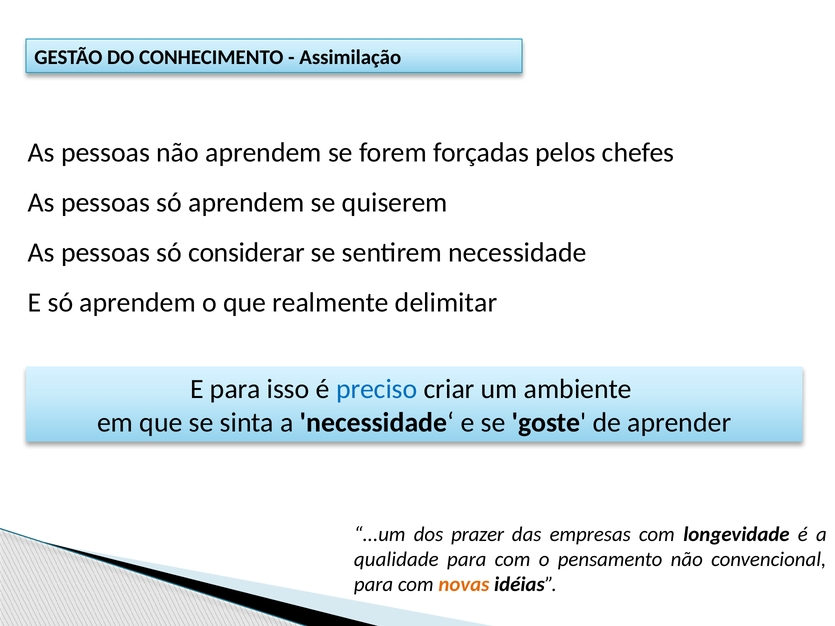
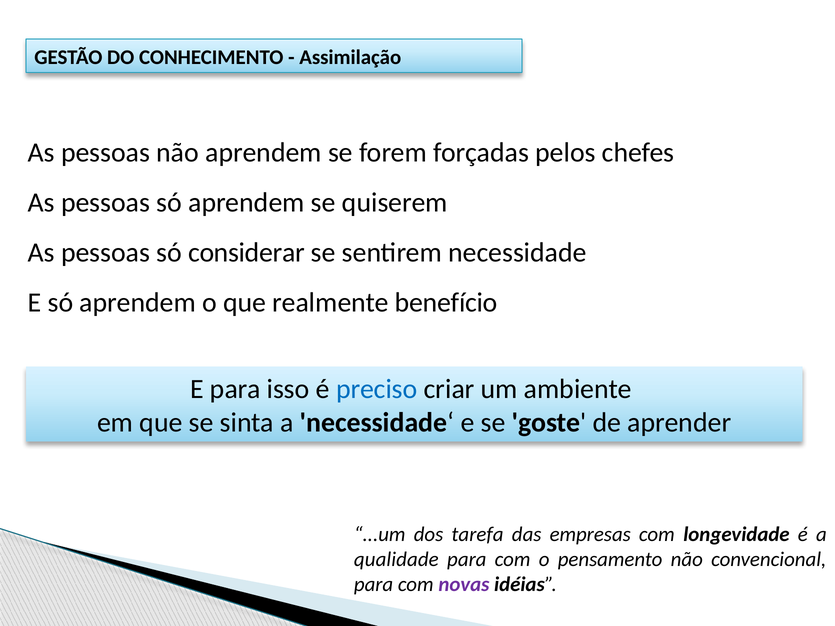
delimitar: delimitar -> benefício (446, 303)
prazer: prazer -> tarefa (478, 535)
novas colour: orange -> purple (464, 585)
